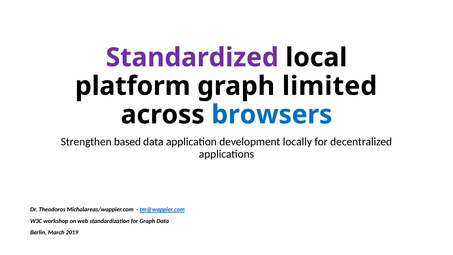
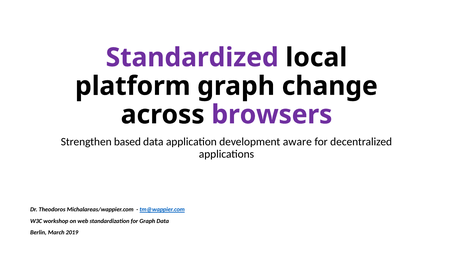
limited: limited -> change (330, 86)
browsers colour: blue -> purple (272, 115)
locally: locally -> aware (297, 142)
